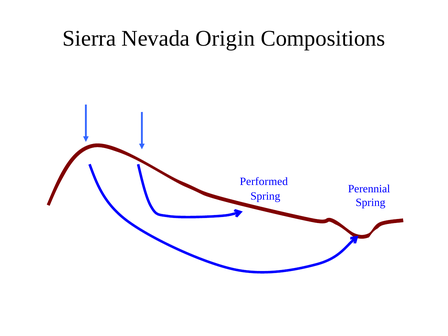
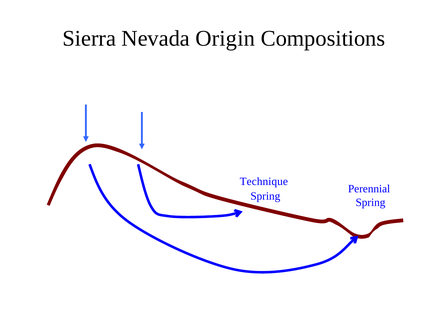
Performed: Performed -> Technique (264, 181)
